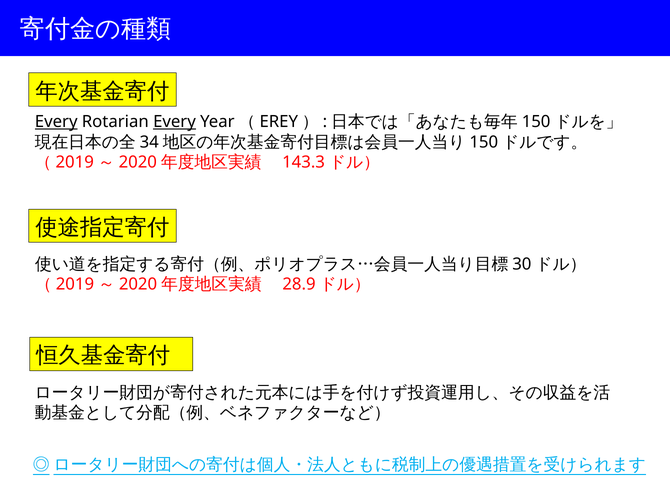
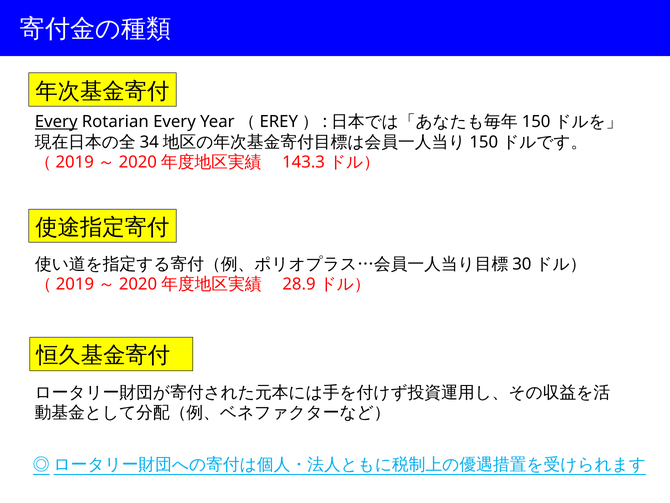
Every underline: present -> none (174, 122)
